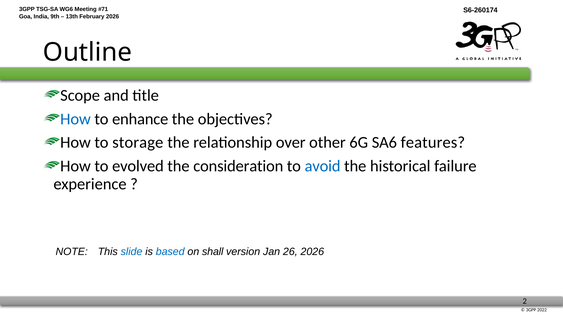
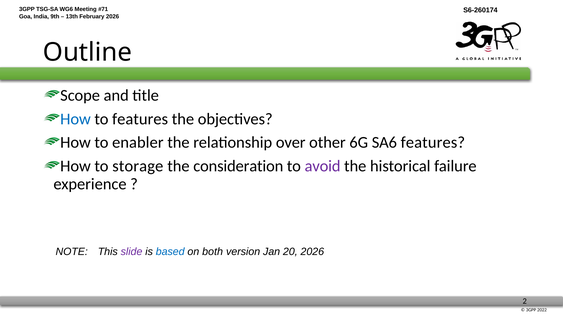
to enhance: enhance -> features (140, 119)
storage: storage -> enabler (138, 142)
evolved: evolved -> storage (138, 166)
avoid colour: blue -> purple (323, 166)
slide colour: blue -> purple (132, 251)
shall: shall -> both (213, 251)
26: 26 -> 20 (290, 251)
